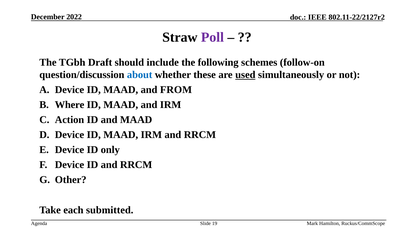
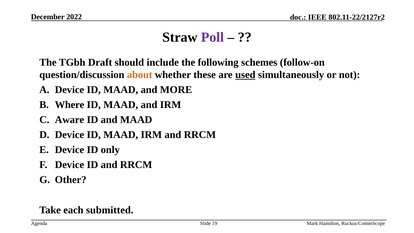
about colour: blue -> orange (140, 75)
FROM: FROM -> MORE (176, 90)
Action: Action -> Aware (70, 120)
